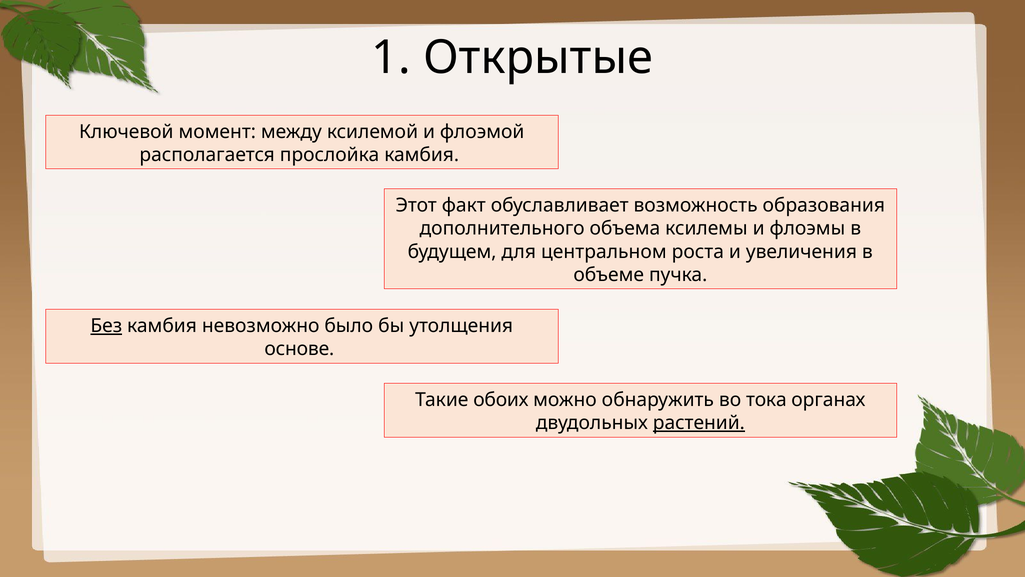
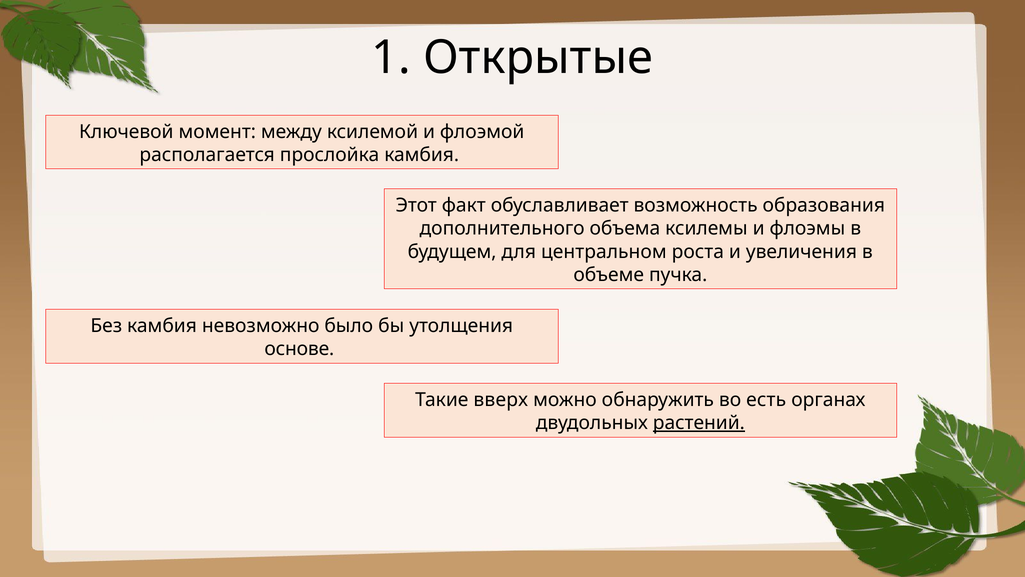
Без underline: present -> none (106, 326)
обоих: обоих -> вверх (501, 400)
тока: тока -> есть (766, 400)
